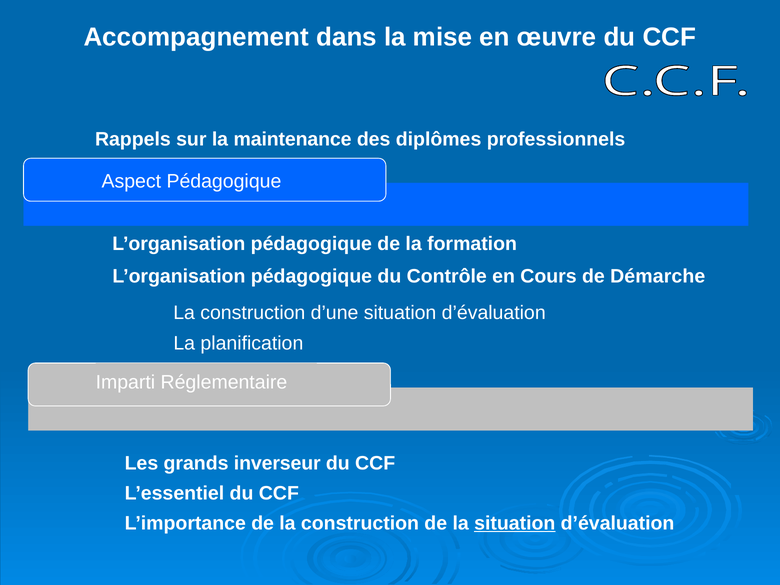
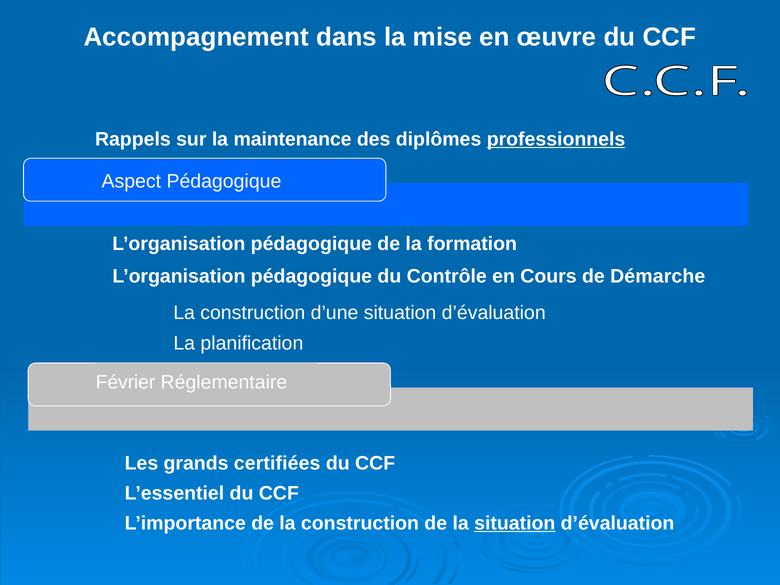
professionnels underline: none -> present (556, 139)
Imparti: Imparti -> Février (125, 382)
inverseur: inverseur -> certifiées (277, 463)
